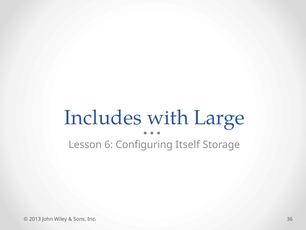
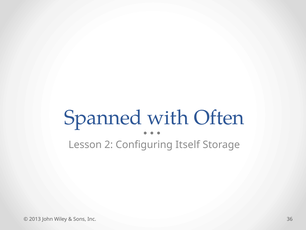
Includes: Includes -> Spanned (103, 117)
Large: Large -> Often (219, 117)
6: 6 -> 2 (109, 145)
